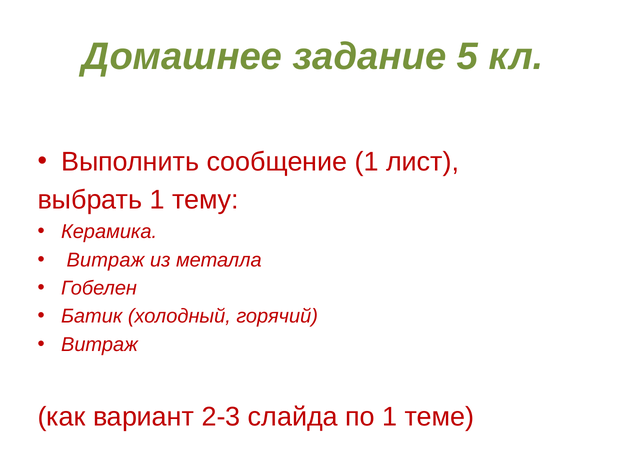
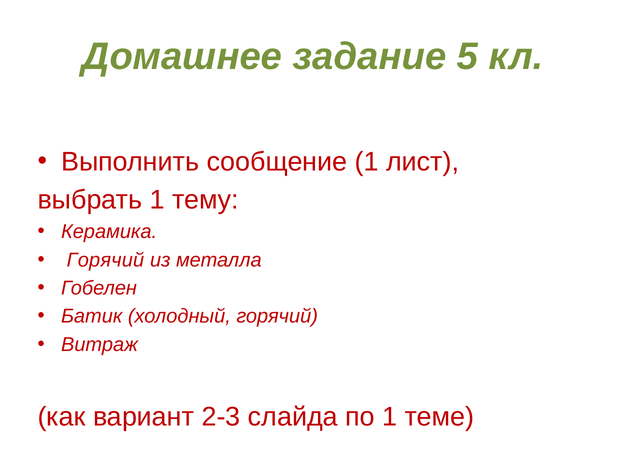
Витраж: Витраж -> Горячий (105, 260)
